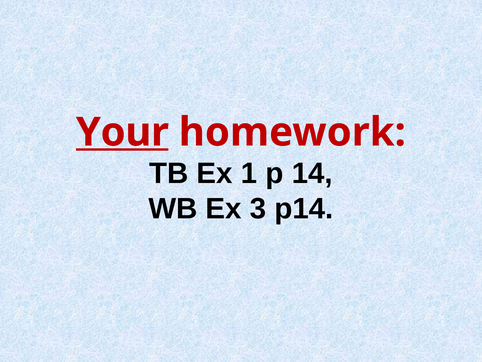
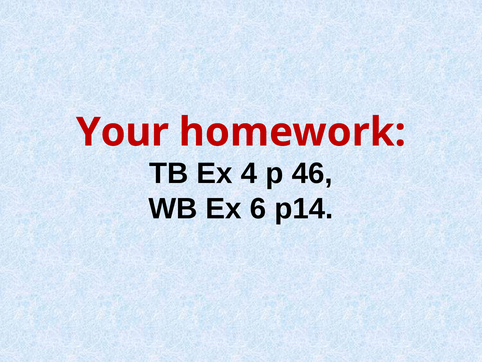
Your underline: present -> none (122, 132)
1: 1 -> 4 (249, 173)
14: 14 -> 46 (312, 173)
3: 3 -> 6 (258, 208)
